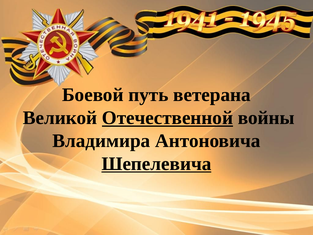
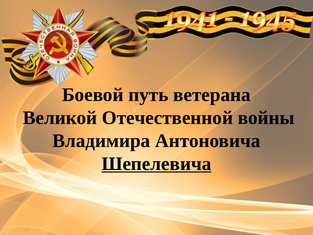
Отечественной underline: present -> none (168, 118)
